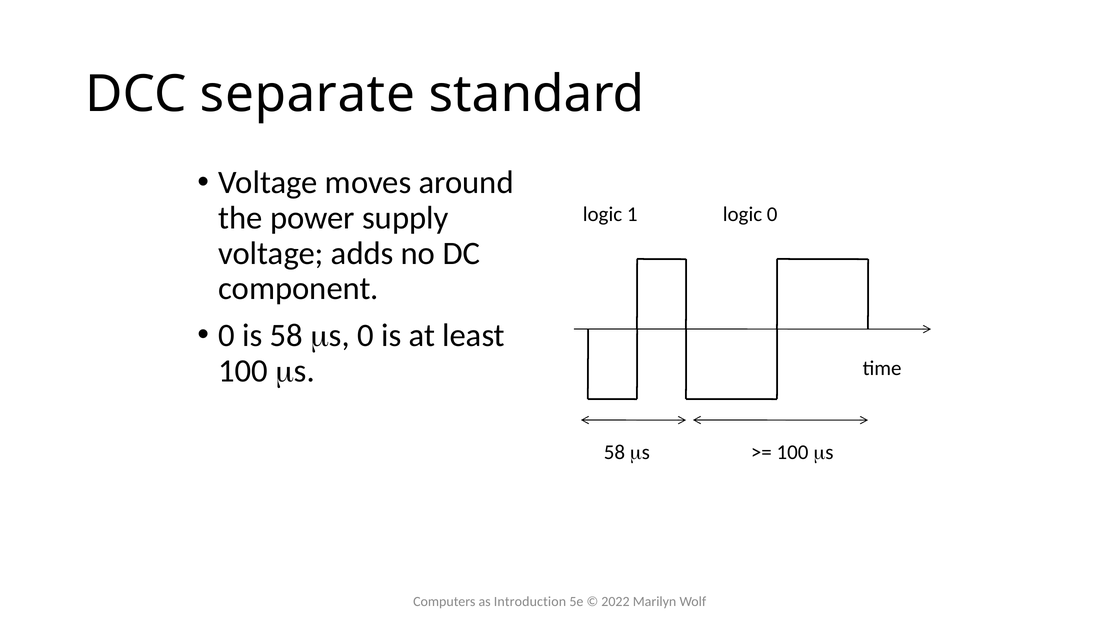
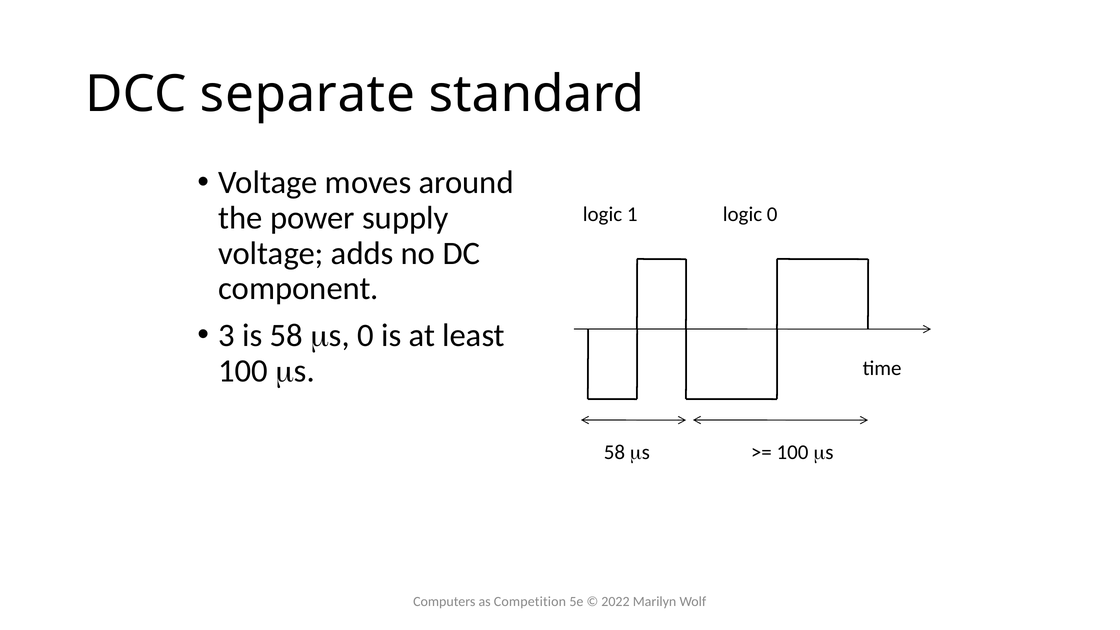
0: 0 -> 3 (227, 335)
Introduction: Introduction -> Competition (530, 602)
